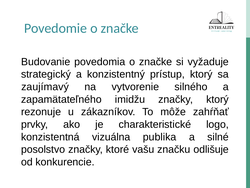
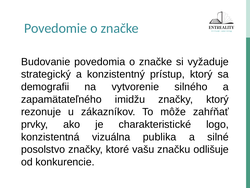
zaujímavý: zaujímavý -> demografii (45, 87)
